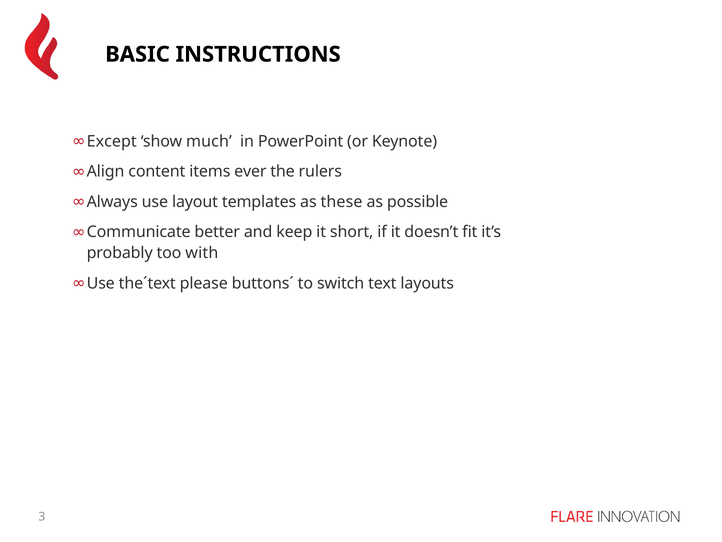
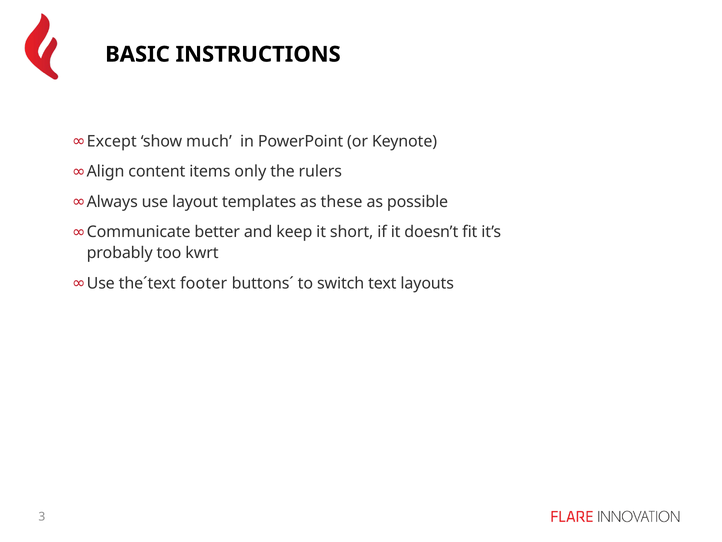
ever: ever -> only (250, 171)
with: with -> kwrt (202, 253)
please: please -> footer (204, 283)
